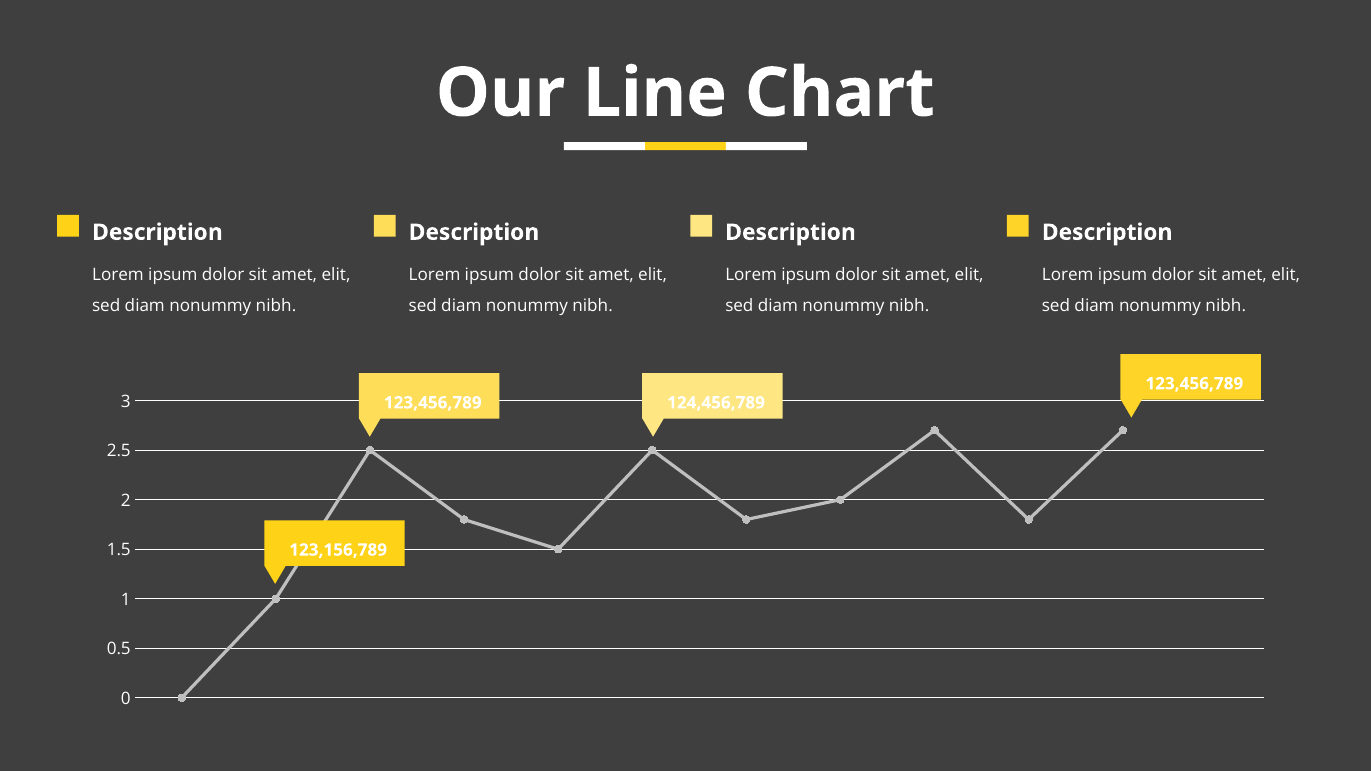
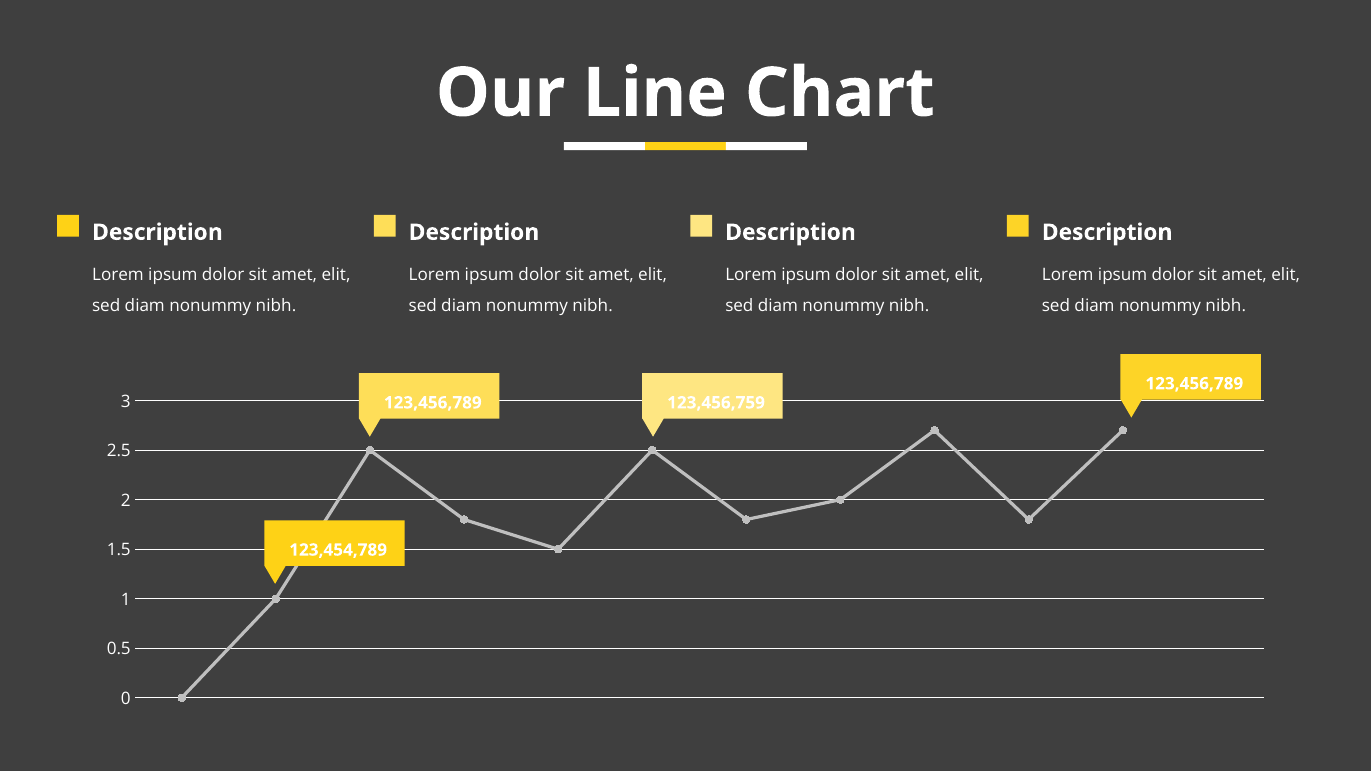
124,456,789: 124,456,789 -> 123,456,759 (716, 403)
123,156,789: 123,156,789 -> 123,454,789 (338, 550)
